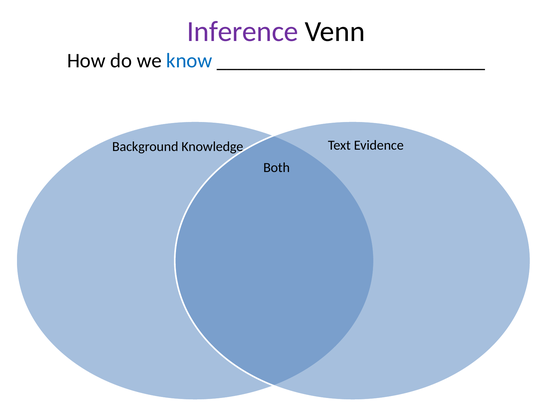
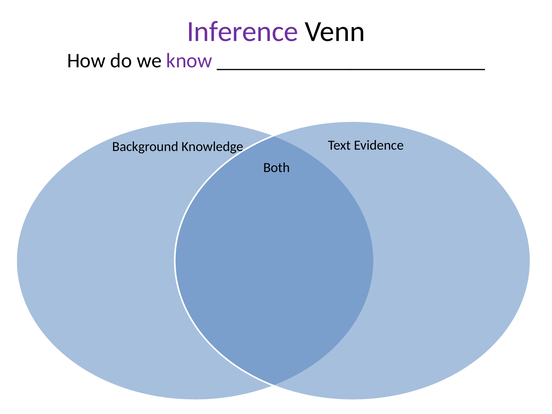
know colour: blue -> purple (189, 61)
